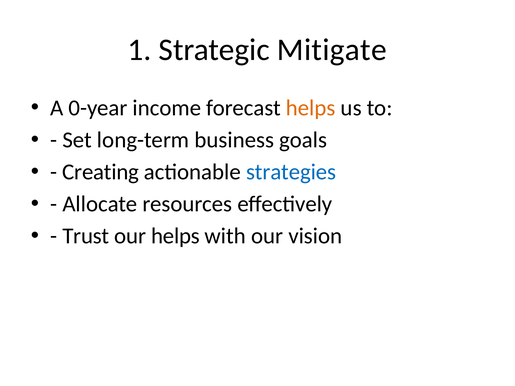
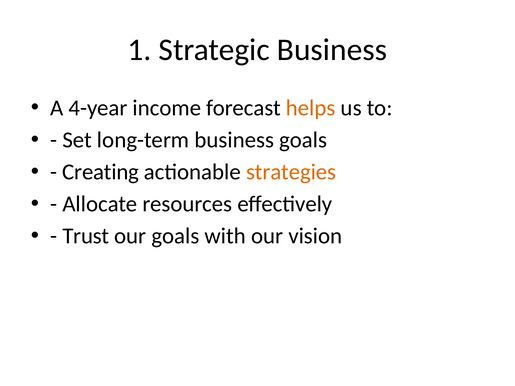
Strategic Mitigate: Mitigate -> Business (332, 50)
0-year: 0-year -> 4-year (98, 108)
strategies colour: blue -> orange (291, 172)
our helps: helps -> goals (175, 236)
